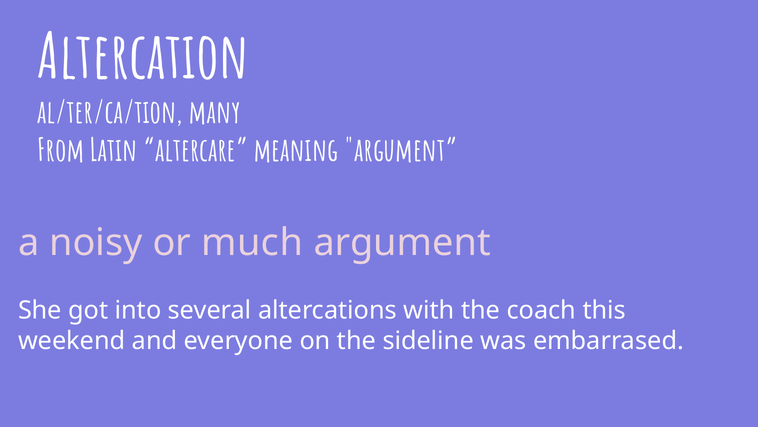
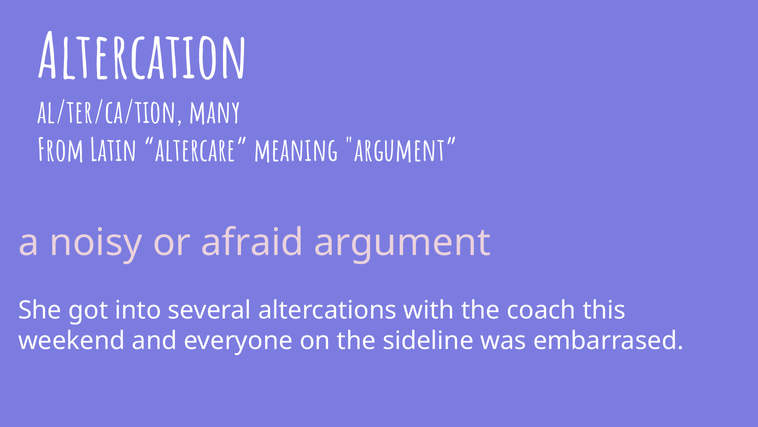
much: much -> afraid (252, 243)
